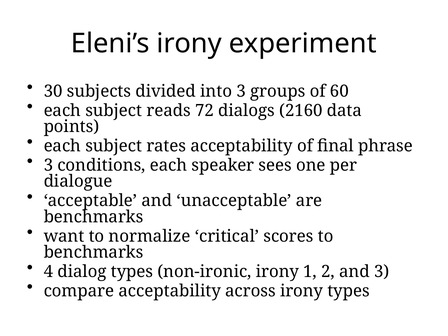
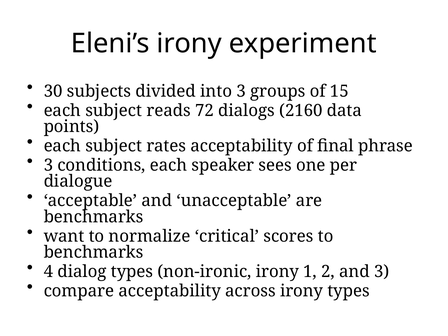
60: 60 -> 15 (339, 91)
